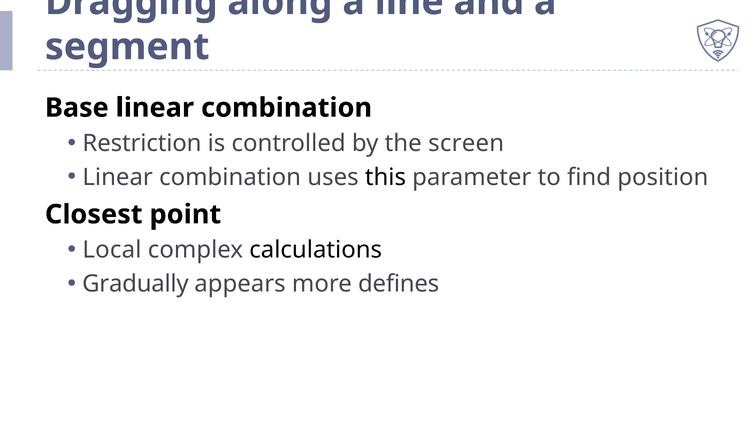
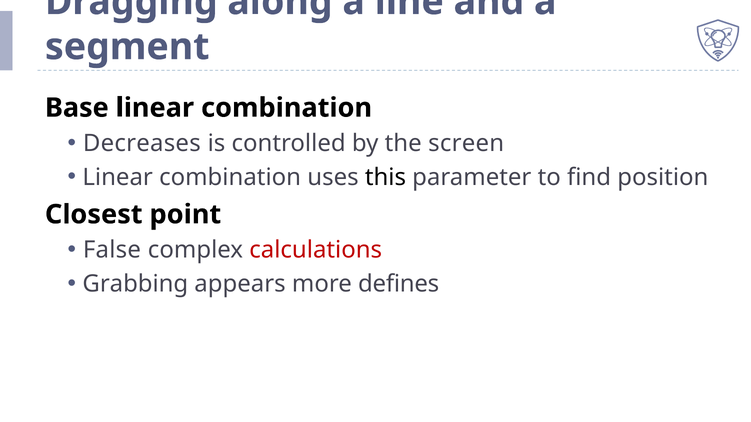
Restriction: Restriction -> Decreases (142, 144)
Local: Local -> False (112, 250)
calculations colour: black -> red (316, 250)
Gradually: Gradually -> Grabbing (135, 284)
